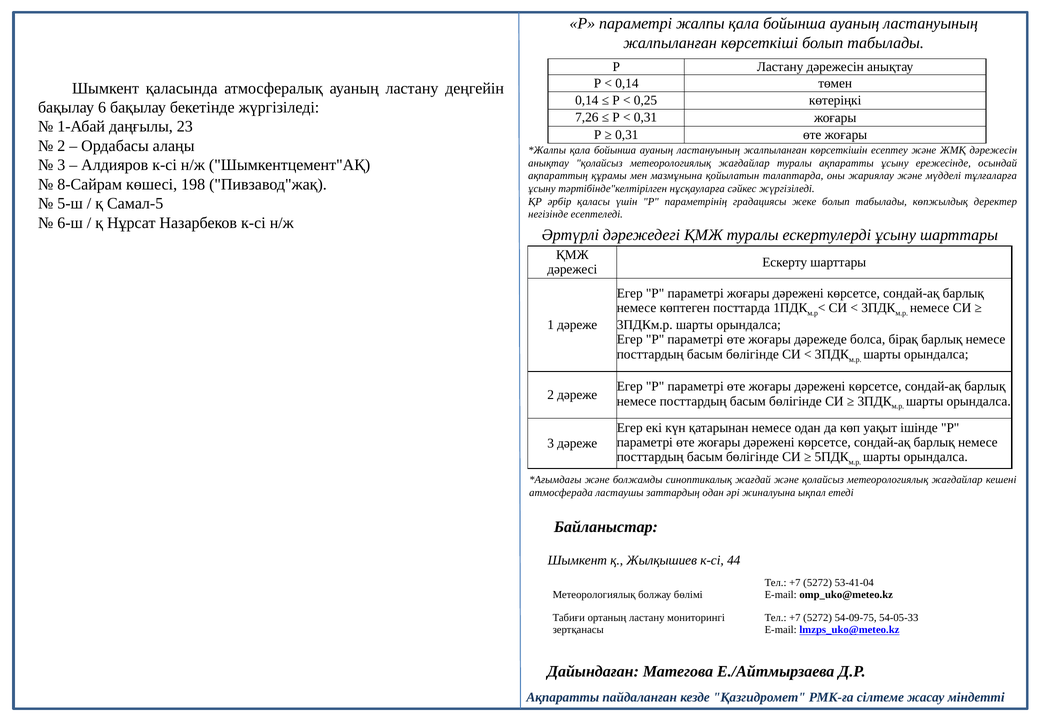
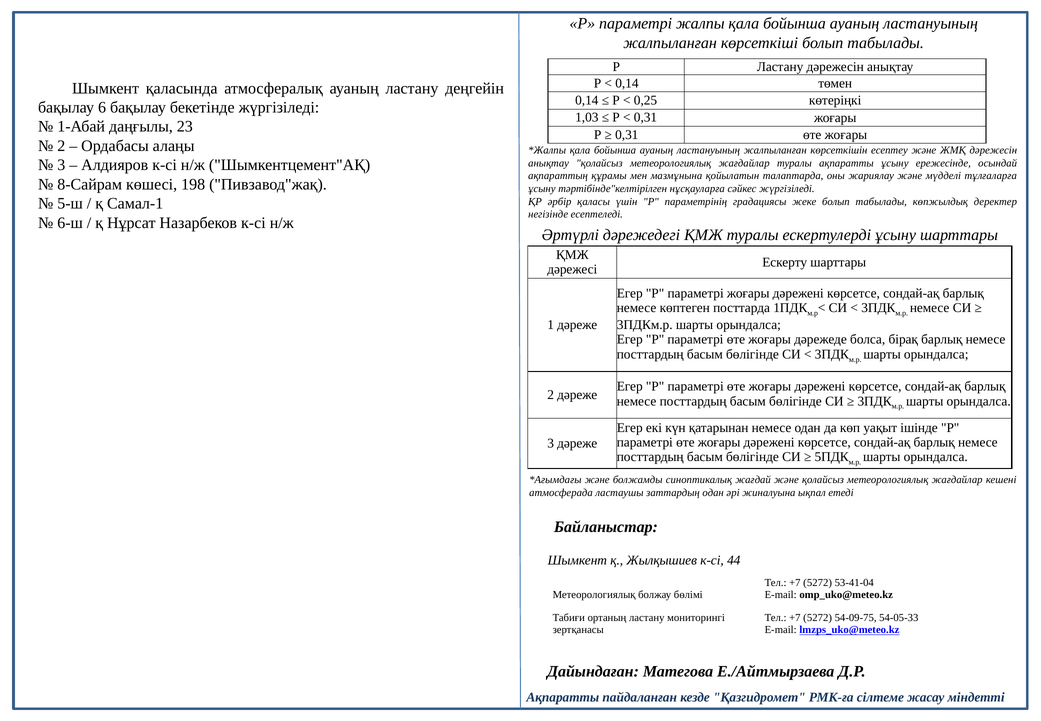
7,26: 7,26 -> 1,03 (587, 117)
Самал-5: Самал-5 -> Самал-1 (135, 204)
